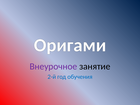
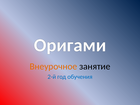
Внеурочное colour: purple -> orange (53, 66)
